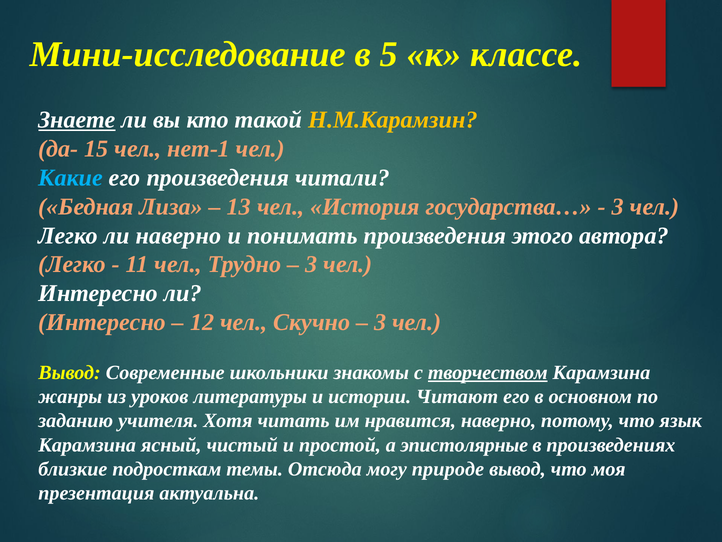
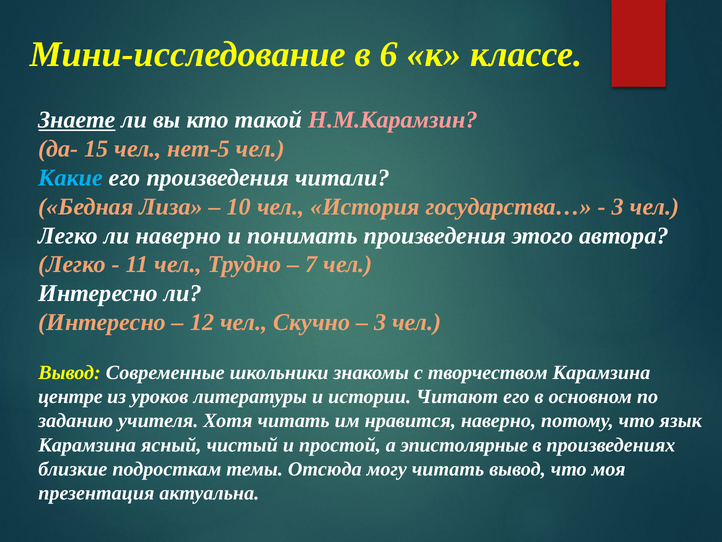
5: 5 -> 6 (389, 54)
Н.М.Карамзин colour: yellow -> pink (393, 120)
нет-1: нет-1 -> нет-5 (199, 149)
13: 13 -> 10 (239, 206)
3: 3 -> 7 (311, 264)
творчеством underline: present -> none (488, 372)
жанры: жанры -> центре (70, 396)
могу природе: природе -> читать (448, 469)
